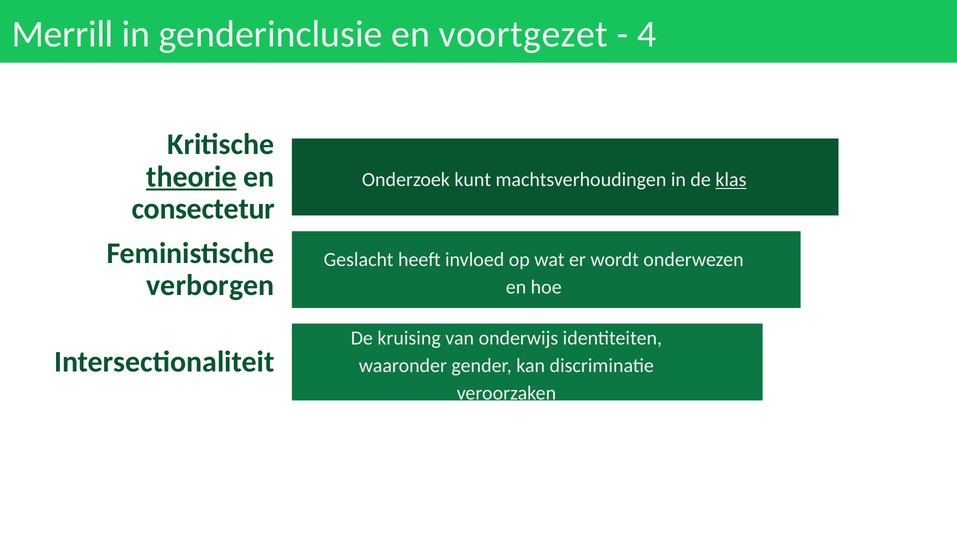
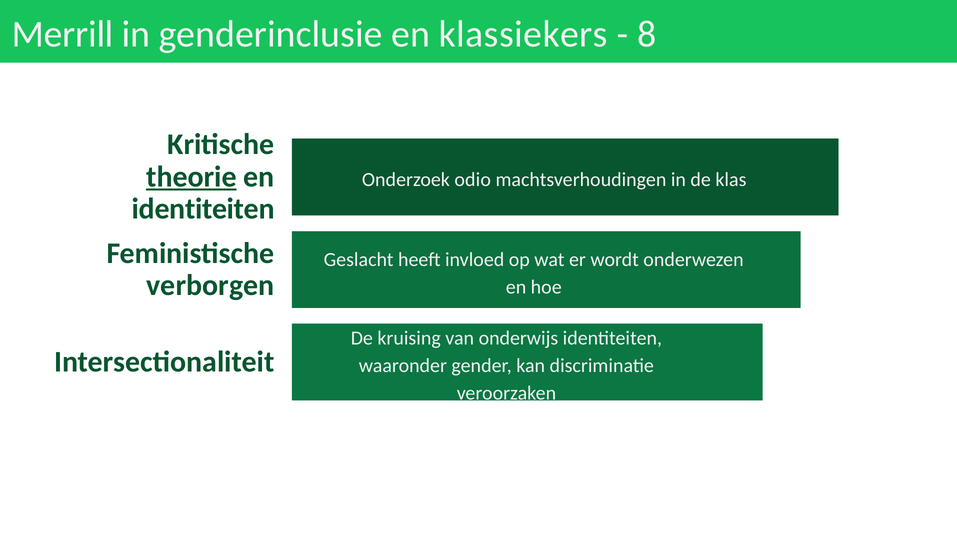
voortgezet: voortgezet -> klassiekers (523, 34)
4: 4 -> 8 (647, 34)
kunt: kunt -> odio (473, 180)
klas underline: present -> none (731, 180)
consectetur: consectetur -> identiteiten (203, 209)
